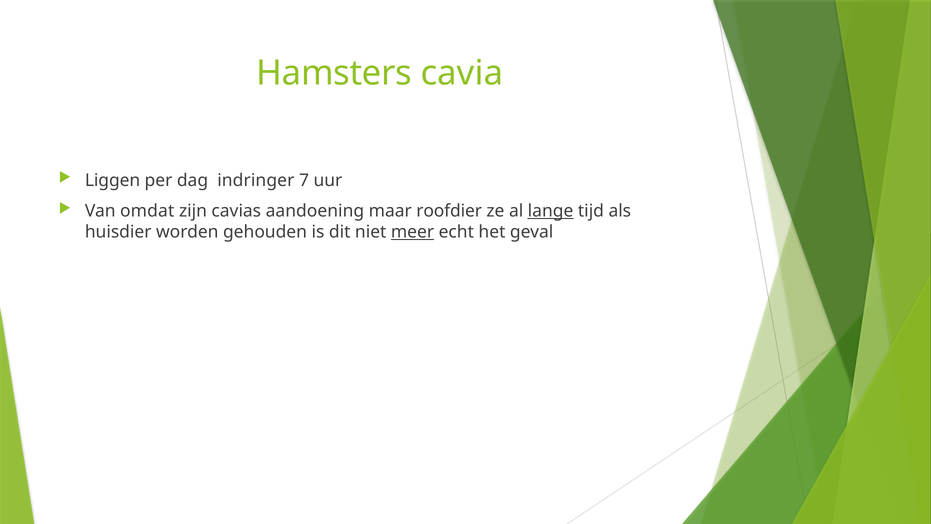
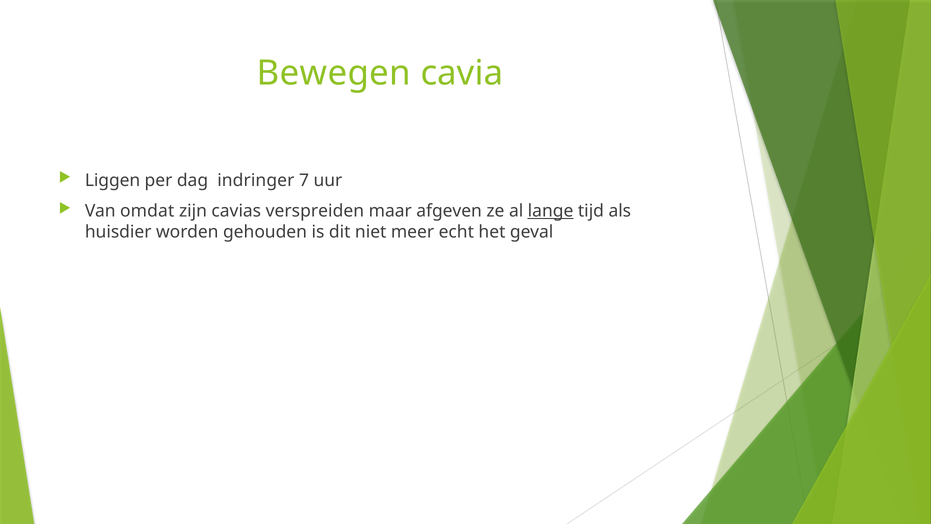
Hamsters: Hamsters -> Bewegen (334, 73)
aandoening: aandoening -> verspreiden (315, 211)
roofdier: roofdier -> afgeven (449, 211)
meer underline: present -> none (413, 232)
